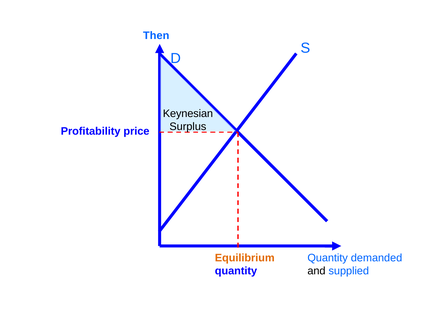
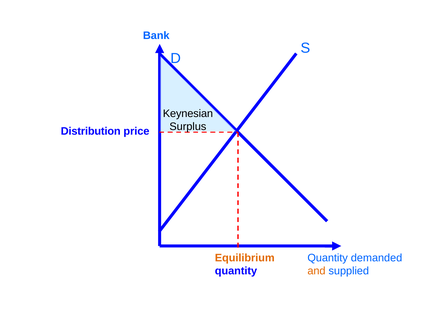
Then: Then -> Bank (156, 36)
Profitability: Profitability -> Distribution (91, 131)
and colour: black -> orange (316, 271)
